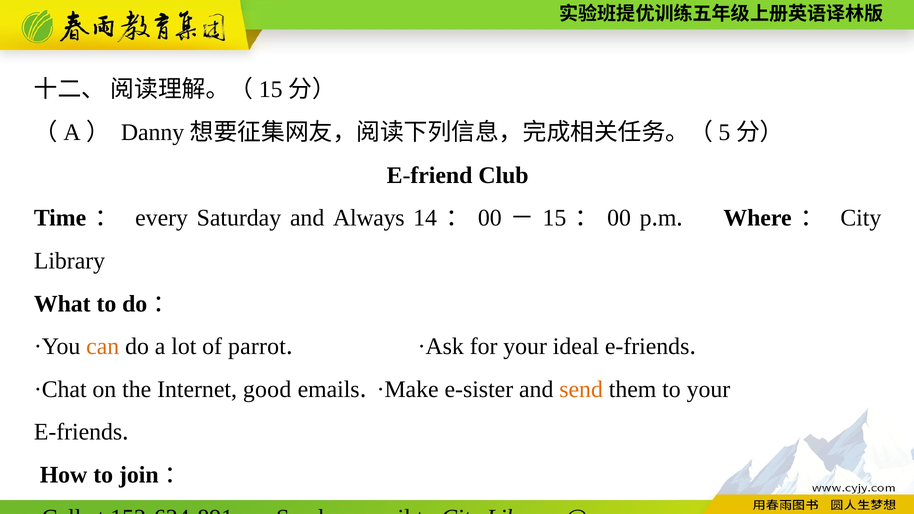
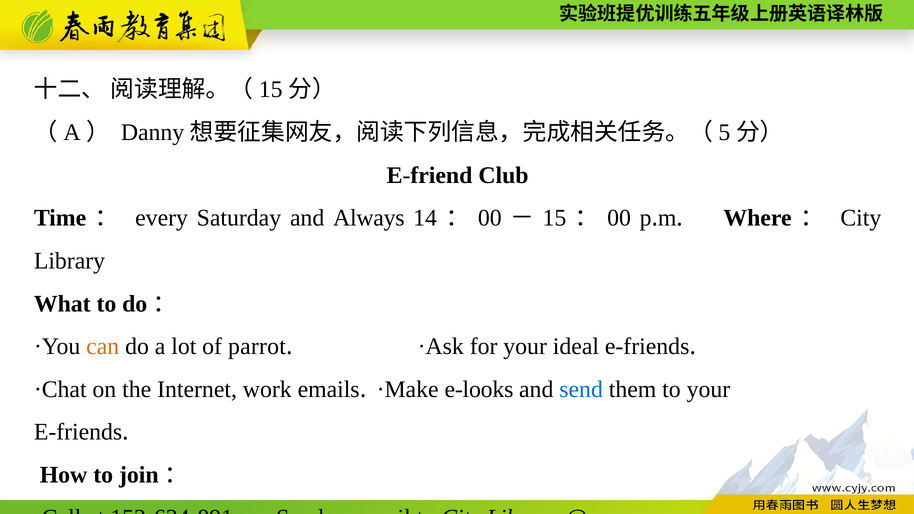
good: good -> work (267, 389)
e-sister: e-sister -> e-looks (479, 389)
send colour: orange -> blue (581, 389)
